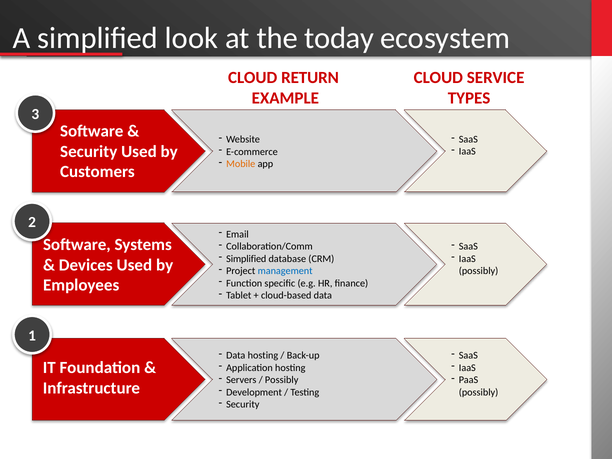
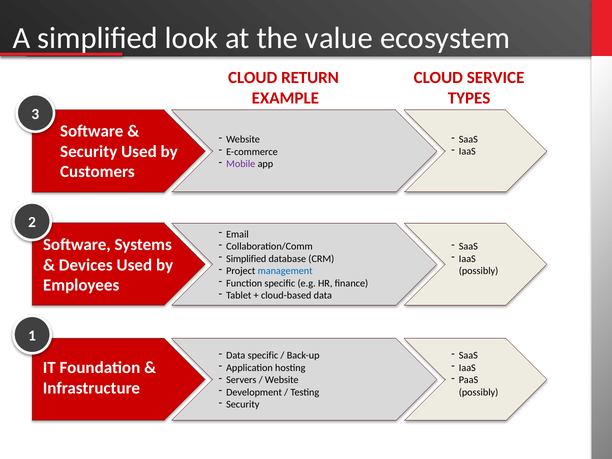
today: today -> value (339, 38)
Mobile colour: orange -> purple (241, 164)
Data hosting: hosting -> specific (263, 355)
Possibly: Possibly -> Website (282, 380)
